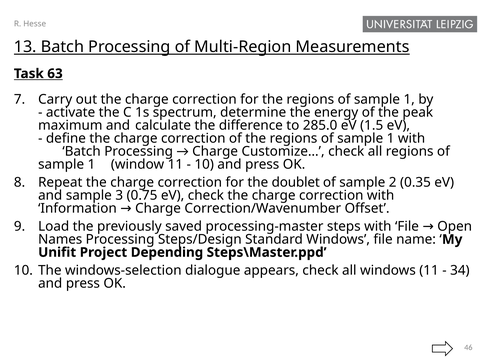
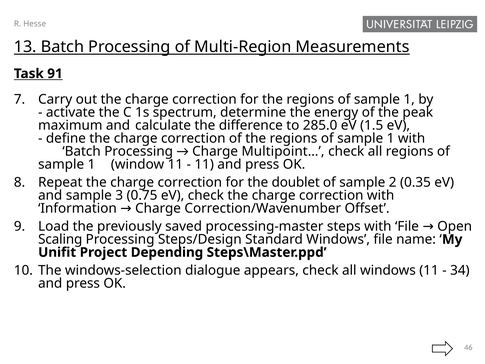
63: 63 -> 91 (55, 74)
Customize…: Customize… -> Multipoint… (283, 151)
10: 10 -> 11 (204, 164)
Names: Names -> Scaling (60, 239)
